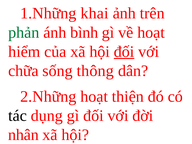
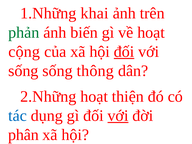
bình: bình -> biến (84, 32)
hiểm: hiểm -> cộng (24, 52)
chữa: chữa -> sống (23, 71)
tác colour: black -> blue (18, 116)
với underline: none -> present (118, 116)
nhân: nhân -> phân (23, 135)
